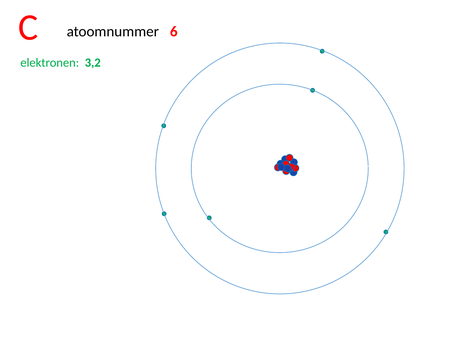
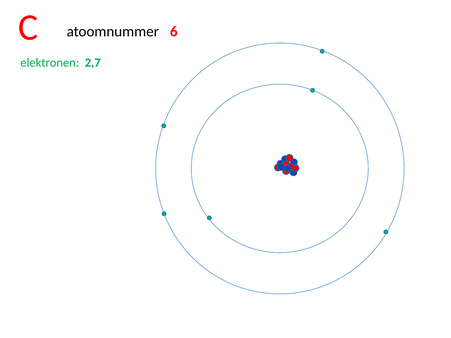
3,2: 3,2 -> 2,7 (93, 63)
